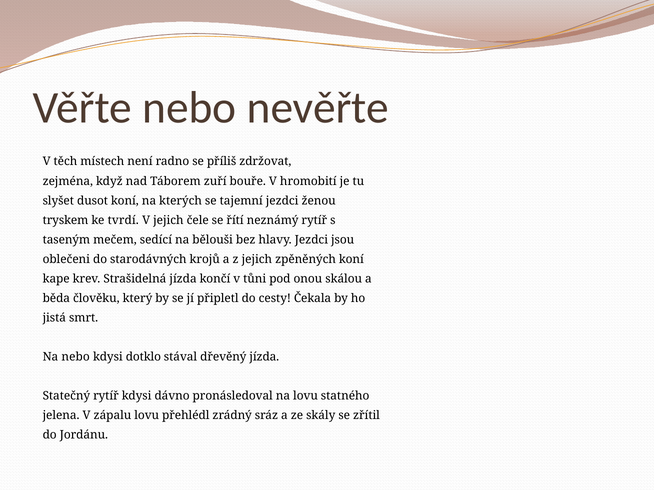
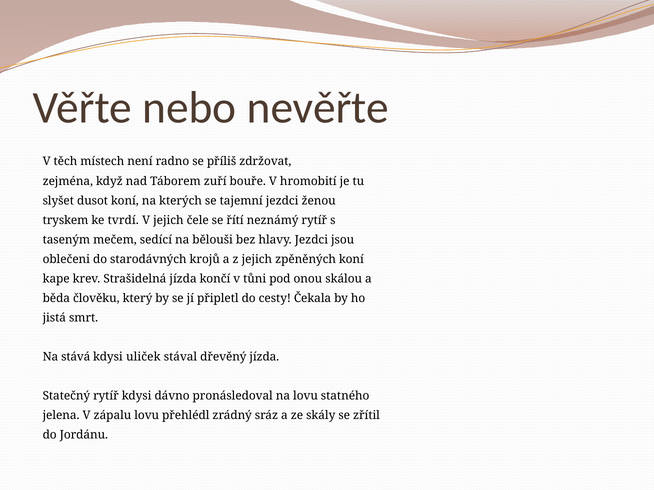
Na nebo: nebo -> stává (76, 357)
dotklo: dotklo -> uliček (143, 357)
